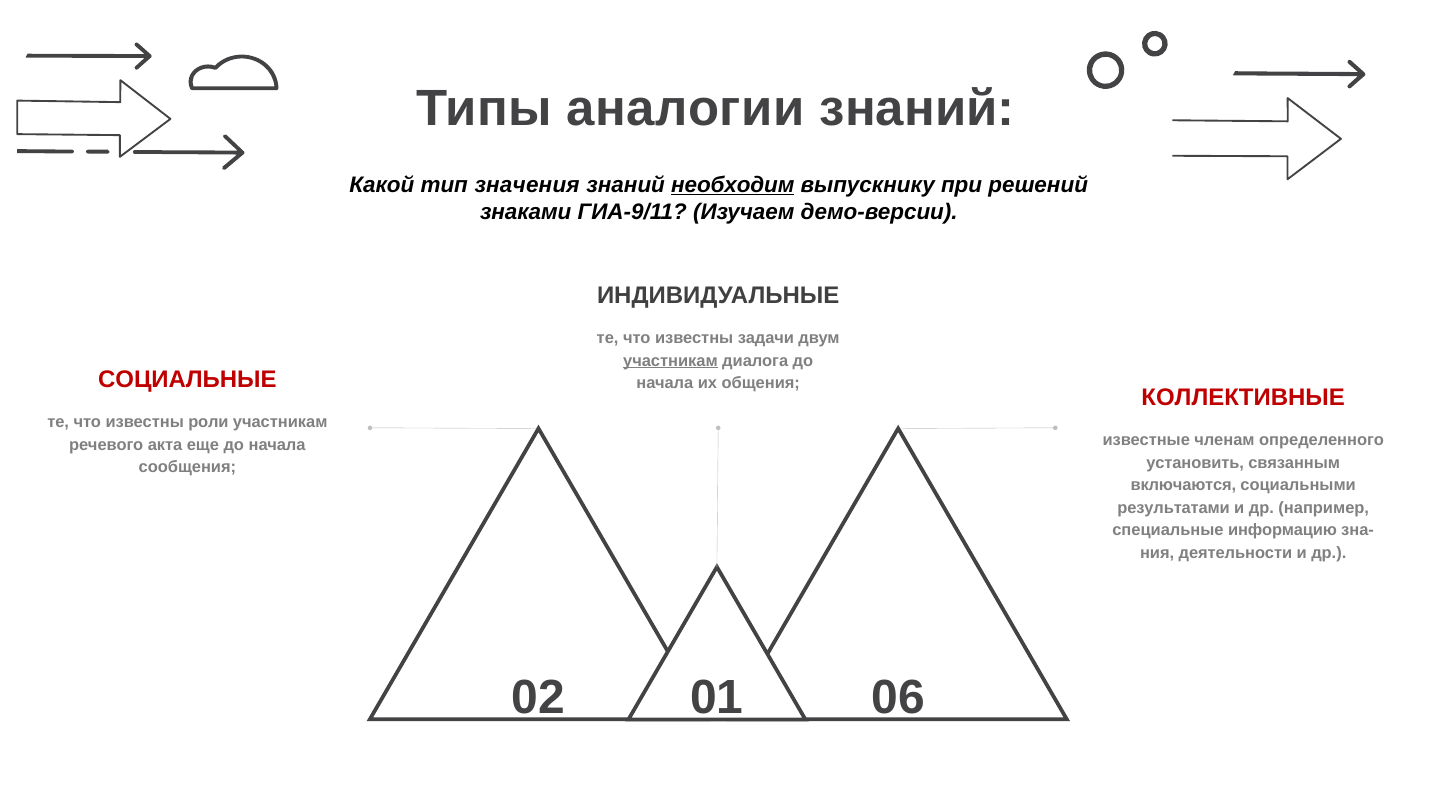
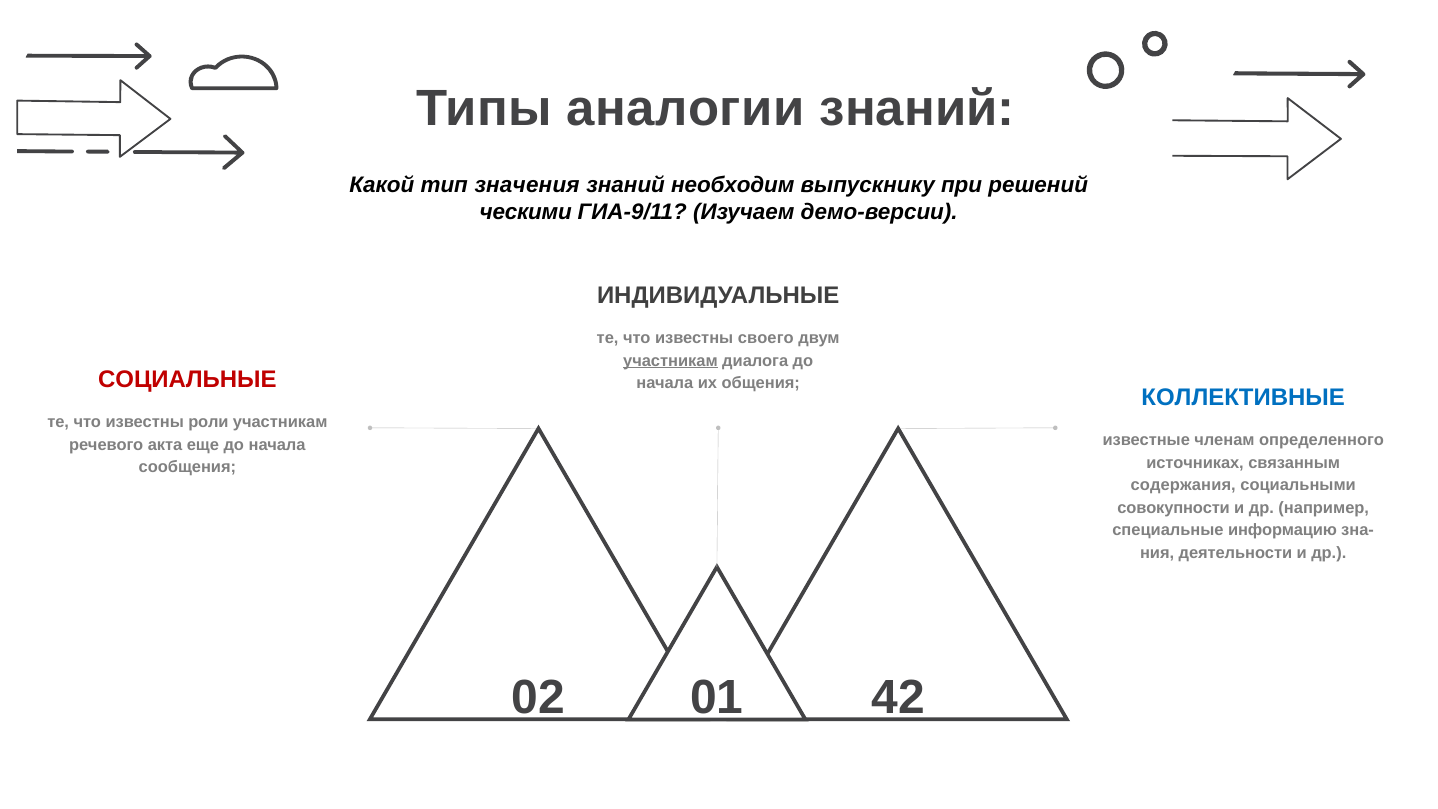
необходим underline: present -> none (733, 185)
знаками: знаками -> ческими (526, 212)
задачи: задачи -> своего (766, 338)
КОЛЛЕКТИВНЫЕ colour: red -> blue (1243, 398)
установить: установить -> источниках (1195, 463)
включаются: включаются -> содержания (1183, 485)
результатами: результатами -> совокупности (1174, 508)
06: 06 -> 42 (898, 698)
